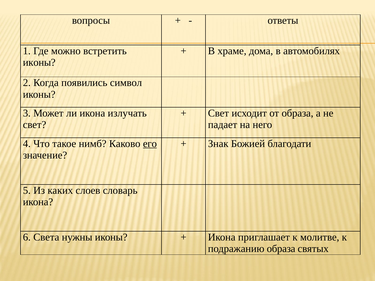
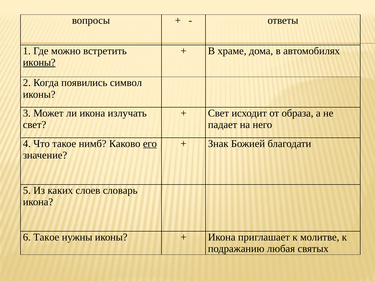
иконы underline: none -> present (39, 63)
6 Света: Света -> Такое (46, 237)
подражанию образа: образа -> любая (281, 249)
